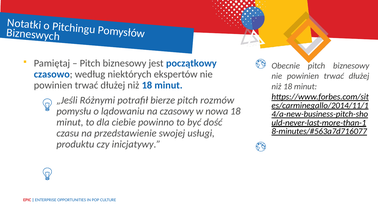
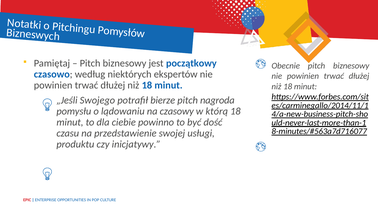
Różnymi: Różnymi -> Swojego (97, 101)
rozmów: rozmów -> nagroda (217, 101)
nowa: nowa -> którą (217, 112)
